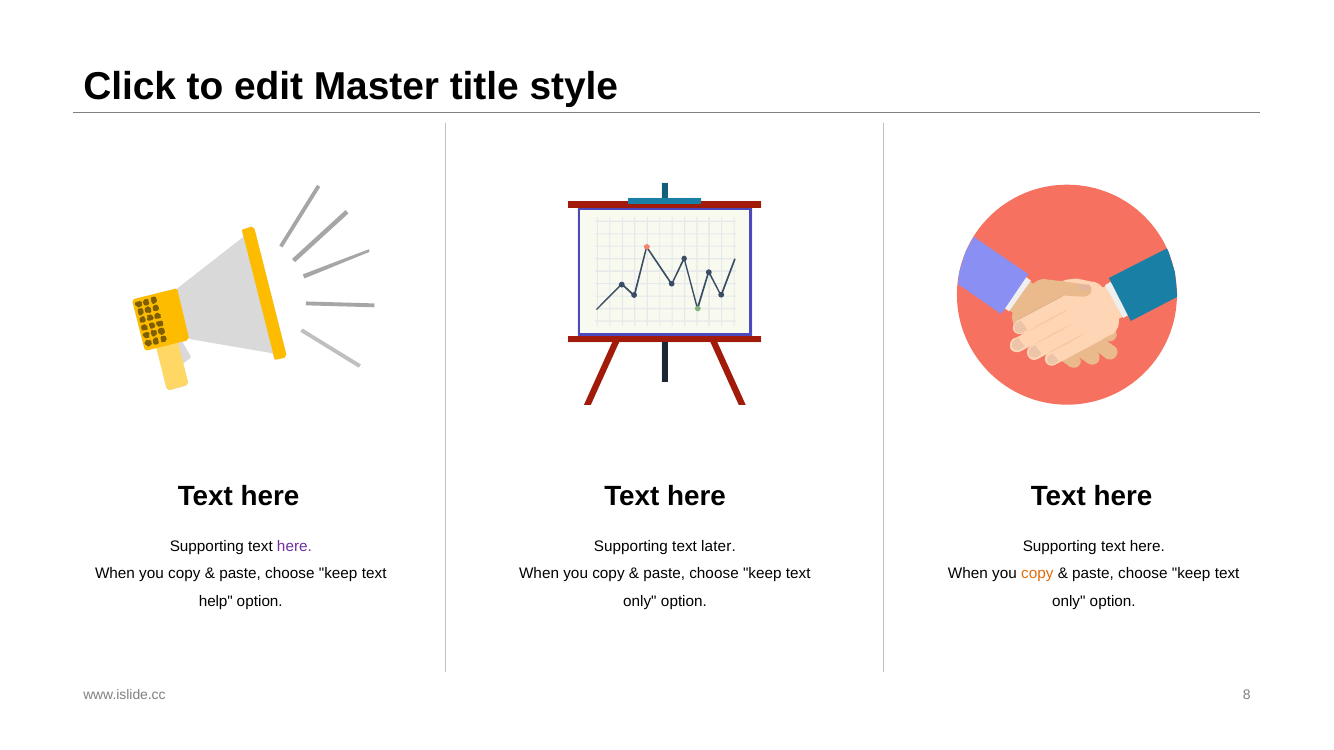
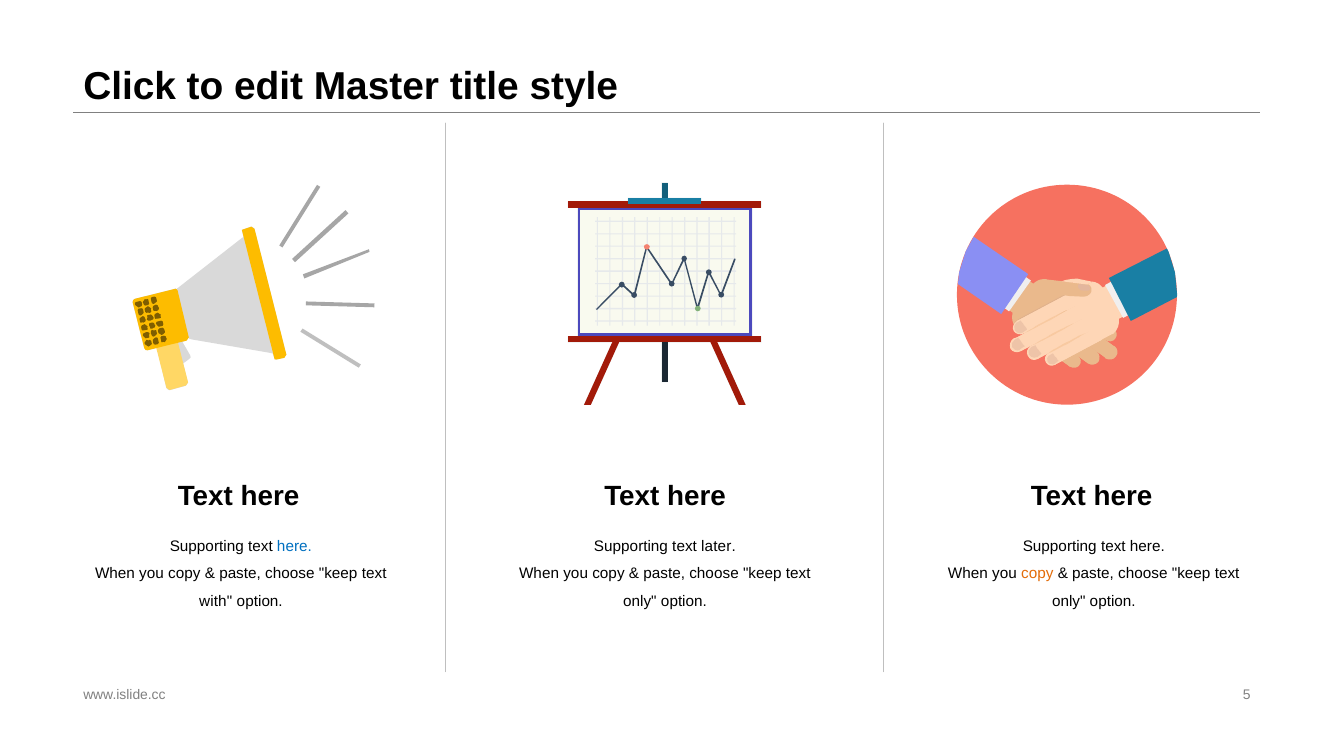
here colour: purple -> blue (294, 546)
help: help -> with (216, 602)
8: 8 -> 5 (1247, 695)
